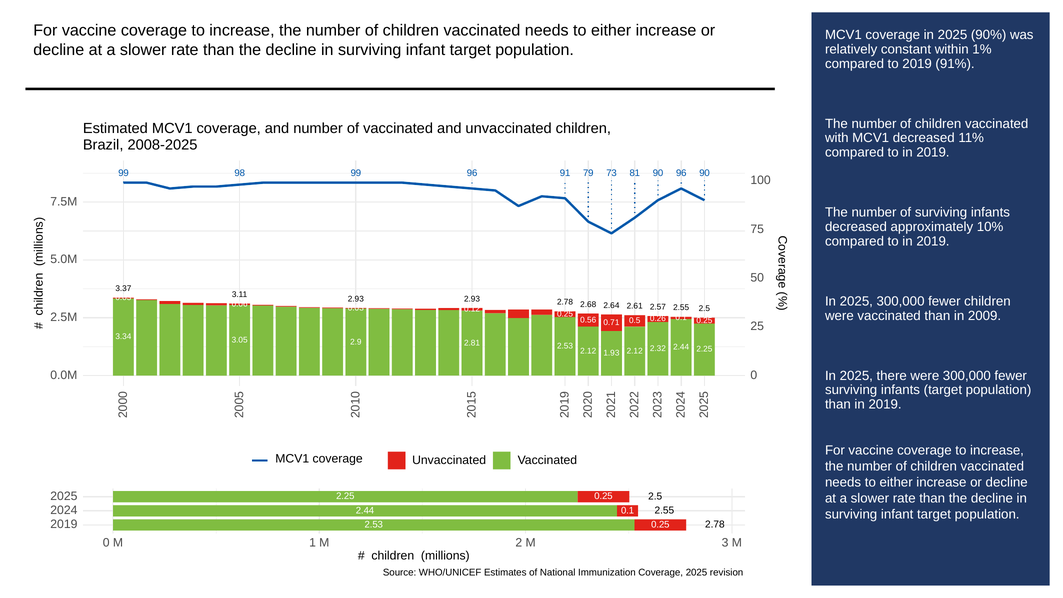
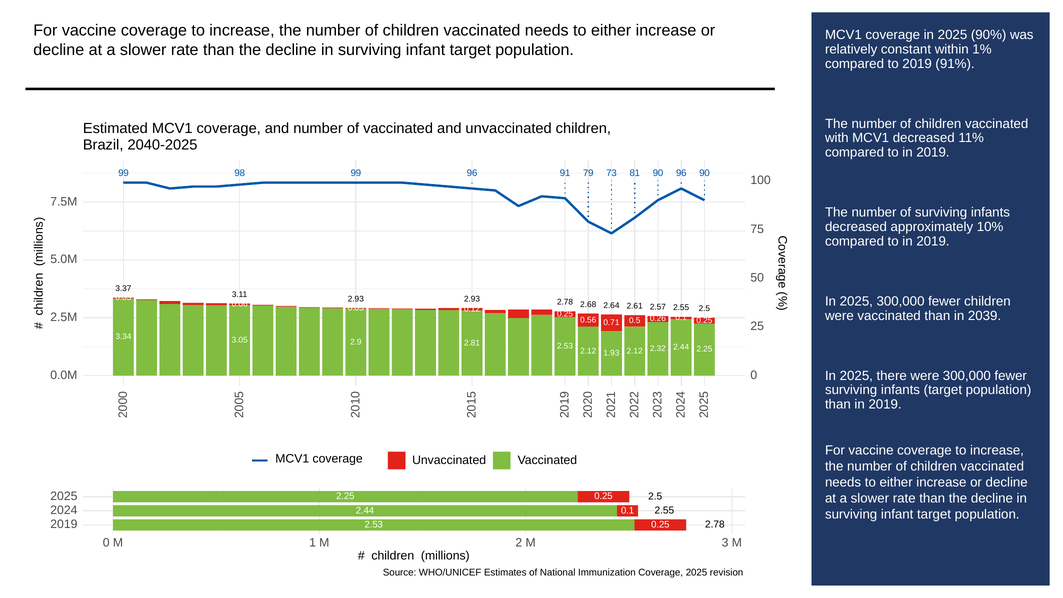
2008-2025: 2008-2025 -> 2040-2025 (162, 145)
2009: 2009 -> 2039 (985, 316)
